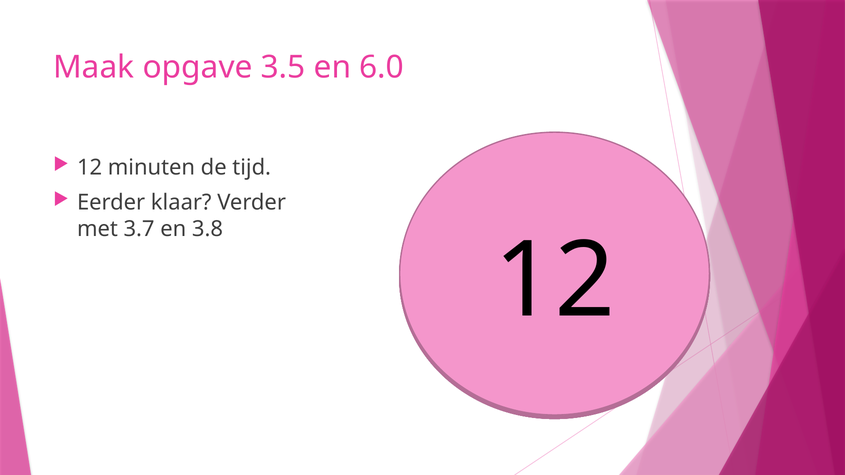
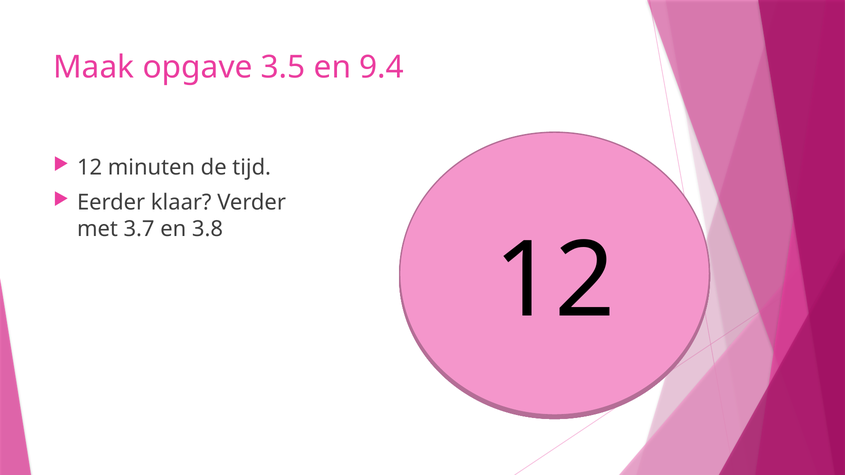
6.0: 6.0 -> 9.4 (382, 67)
